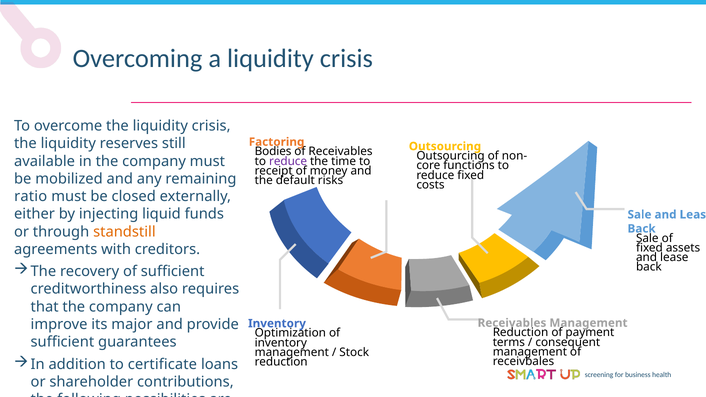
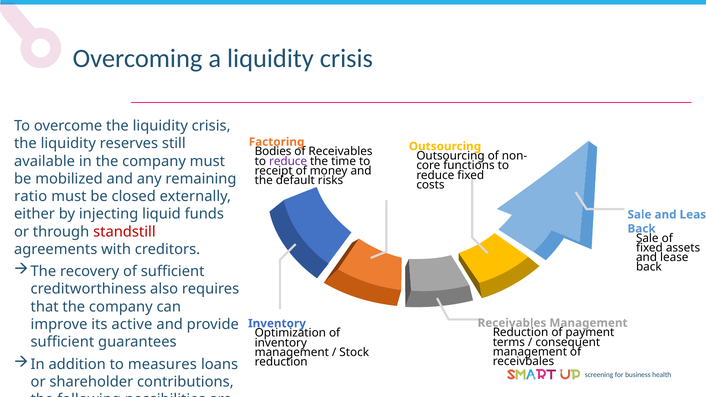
standstill colour: orange -> red (124, 232)
major: major -> active (132, 325)
certificate: certificate -> measures (162, 364)
